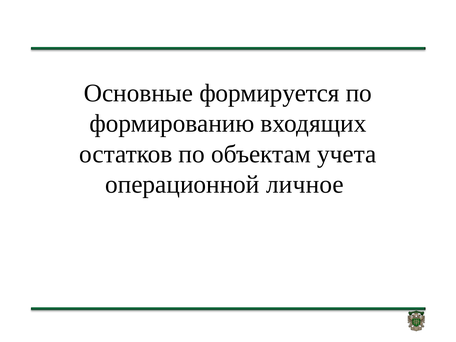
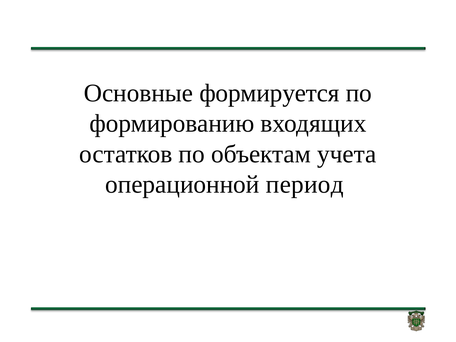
личное: личное -> период (305, 184)
